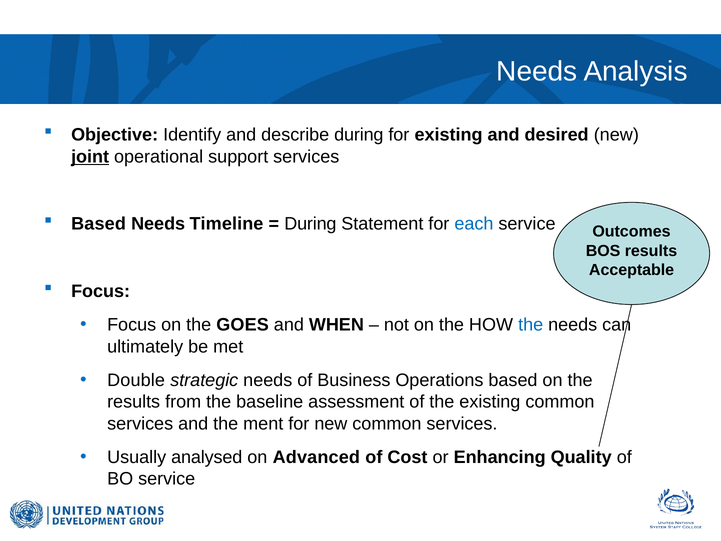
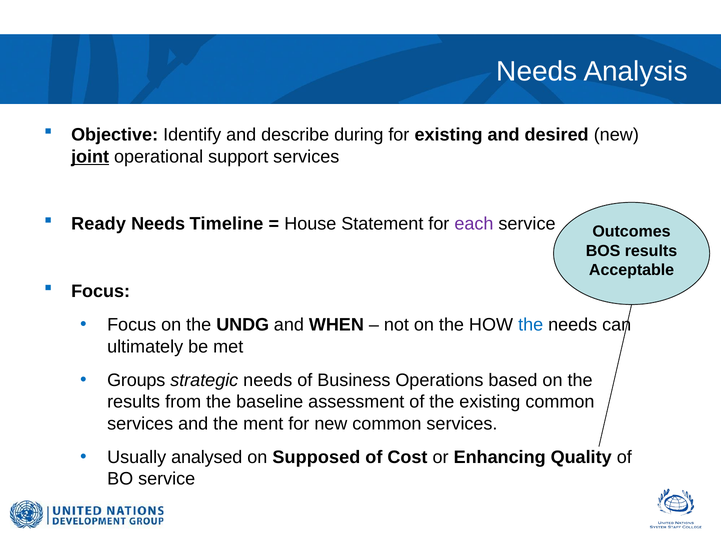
Based: Based -> Ready (99, 224)
During: During -> House (310, 224)
each colour: blue -> purple (474, 224)
GOES: GOES -> UNDG (243, 325)
Double: Double -> Groups (136, 380)
Advanced: Advanced -> Supposed (316, 457)
